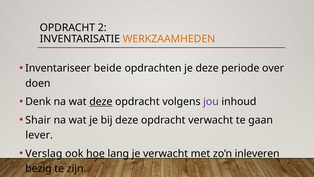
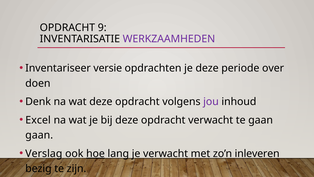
2: 2 -> 9 (102, 27)
WERKZAAMHEDEN colour: orange -> purple (169, 39)
beide: beide -> versie (108, 68)
deze underline: present -> none (101, 101)
Shair: Shair -> Excel (38, 120)
lever: lever -> gaan (39, 135)
